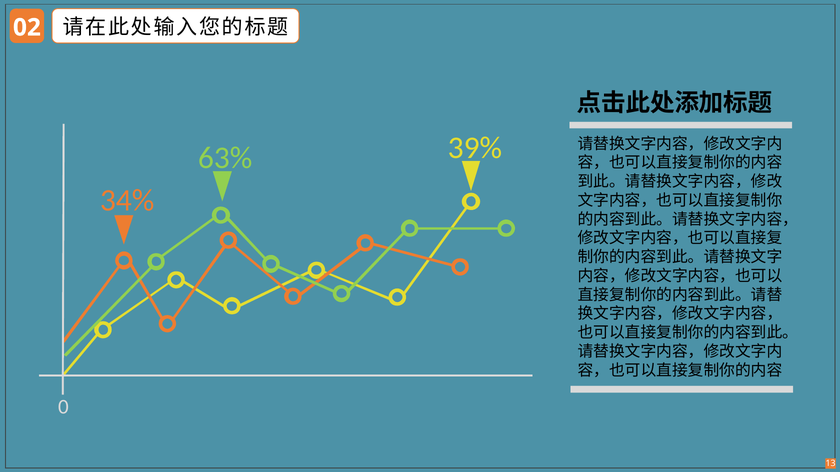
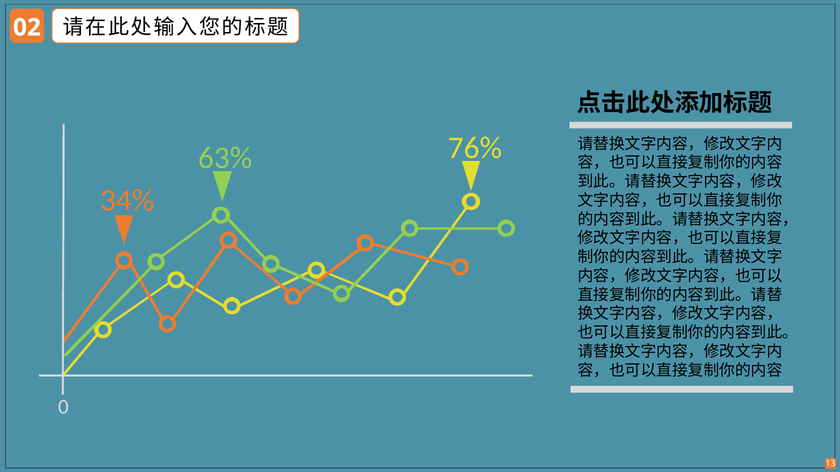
39%: 39% -> 76% (475, 148)
